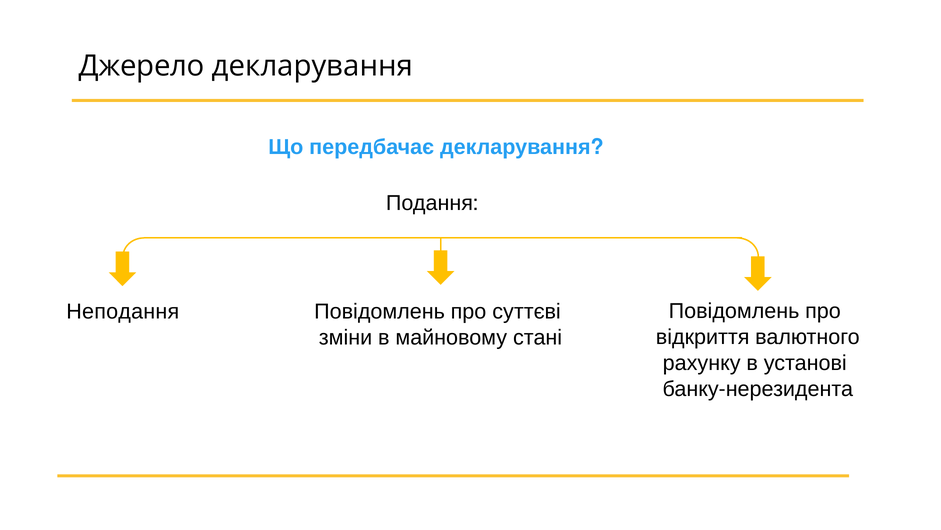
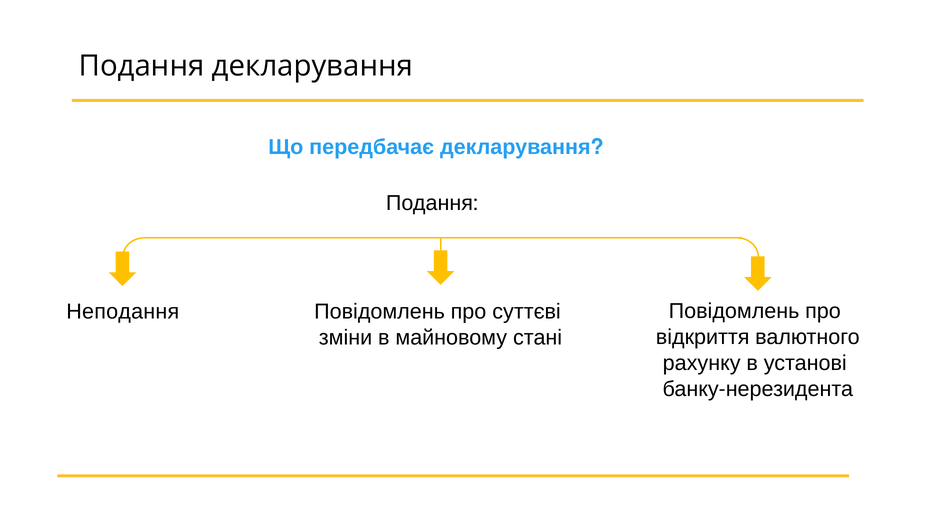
Джерело: Джерело -> Подання (142, 66)
